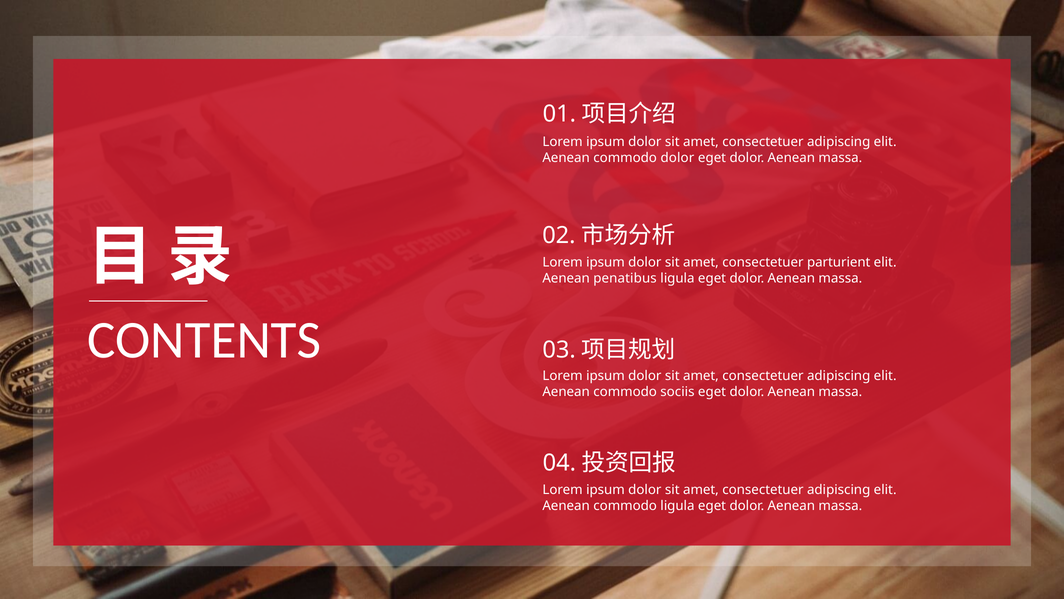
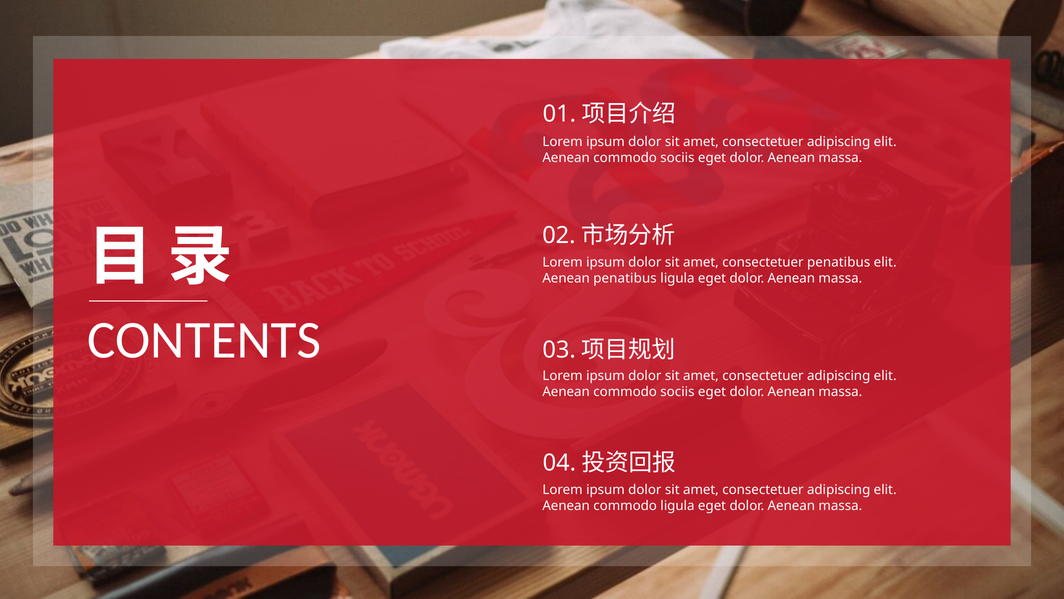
dolor: dolor -> sociis (677, 158)
consectetuer parturient: parturient -> penatibus (839, 262)
